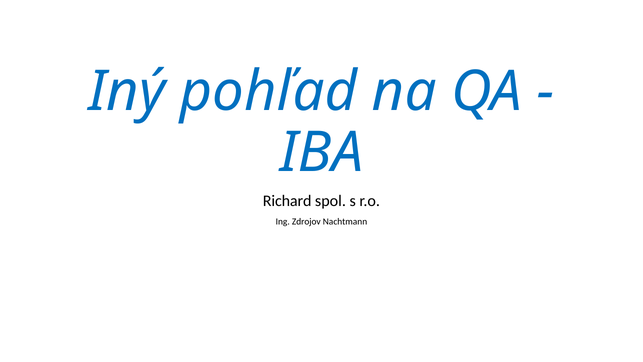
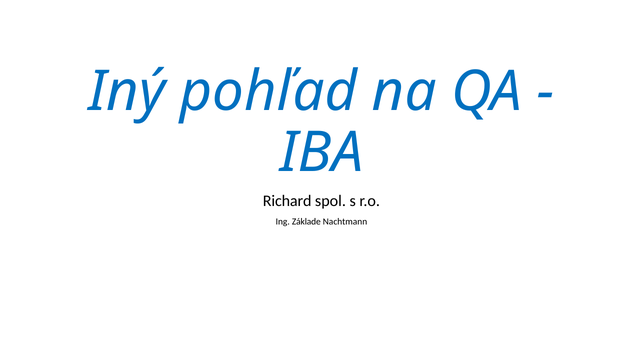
Zdrojov: Zdrojov -> Základe (306, 221)
